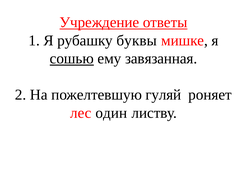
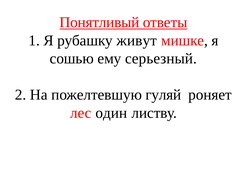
Учреждение: Учреждение -> Понятливый (99, 22)
буквы: буквы -> живут (137, 41)
сошью underline: present -> none (72, 59)
завязанная: завязанная -> серьезный (161, 59)
